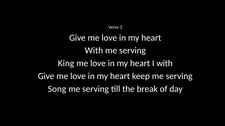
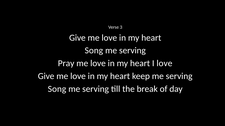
With: With -> Song (94, 51)
King: King -> Pray (66, 64)
I with: with -> love (164, 64)
